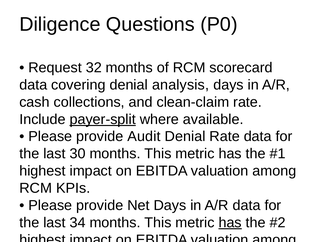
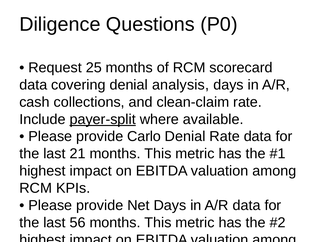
32: 32 -> 25 (94, 68)
Audit: Audit -> Carlo (144, 137)
30: 30 -> 21 (78, 154)
34: 34 -> 56 (78, 223)
has underline: present -> none (230, 223)
